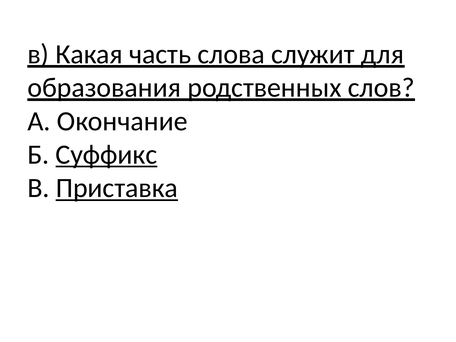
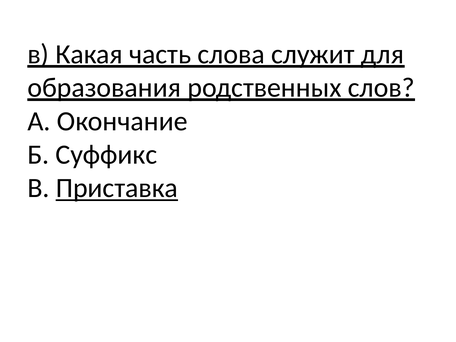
Суффикс underline: present -> none (106, 155)
